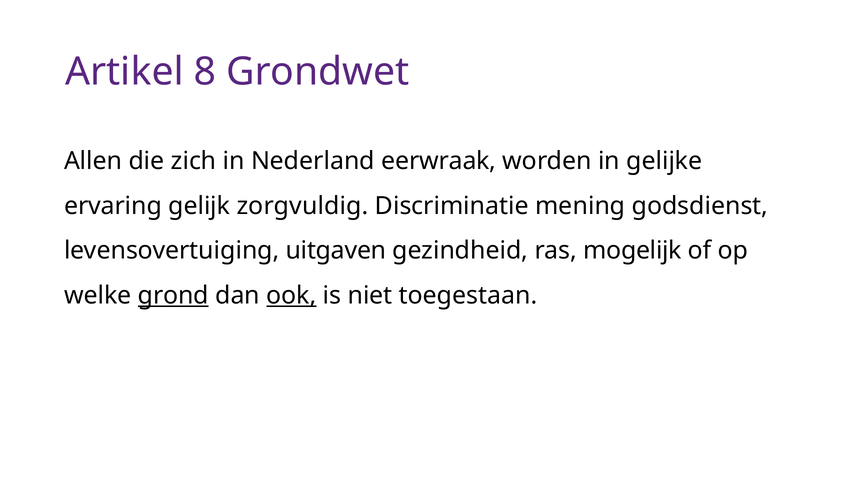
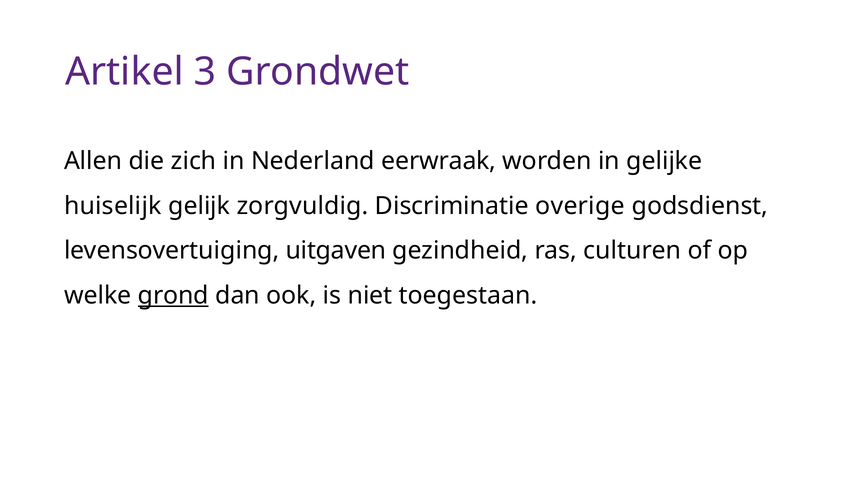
8: 8 -> 3 (205, 72)
ervaring: ervaring -> huiselijk (113, 206)
mening: mening -> overige (580, 206)
mogelijk: mogelijk -> culturen (632, 251)
ook underline: present -> none (291, 295)
